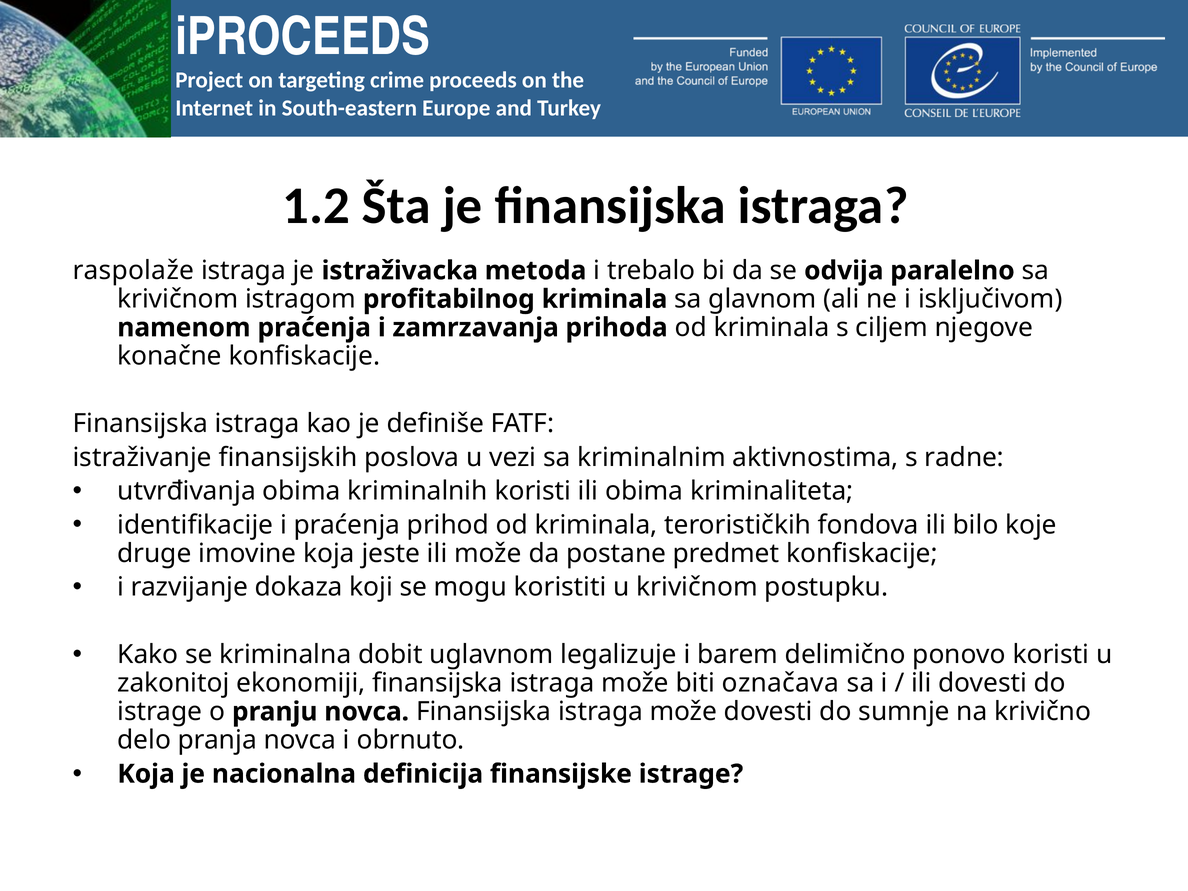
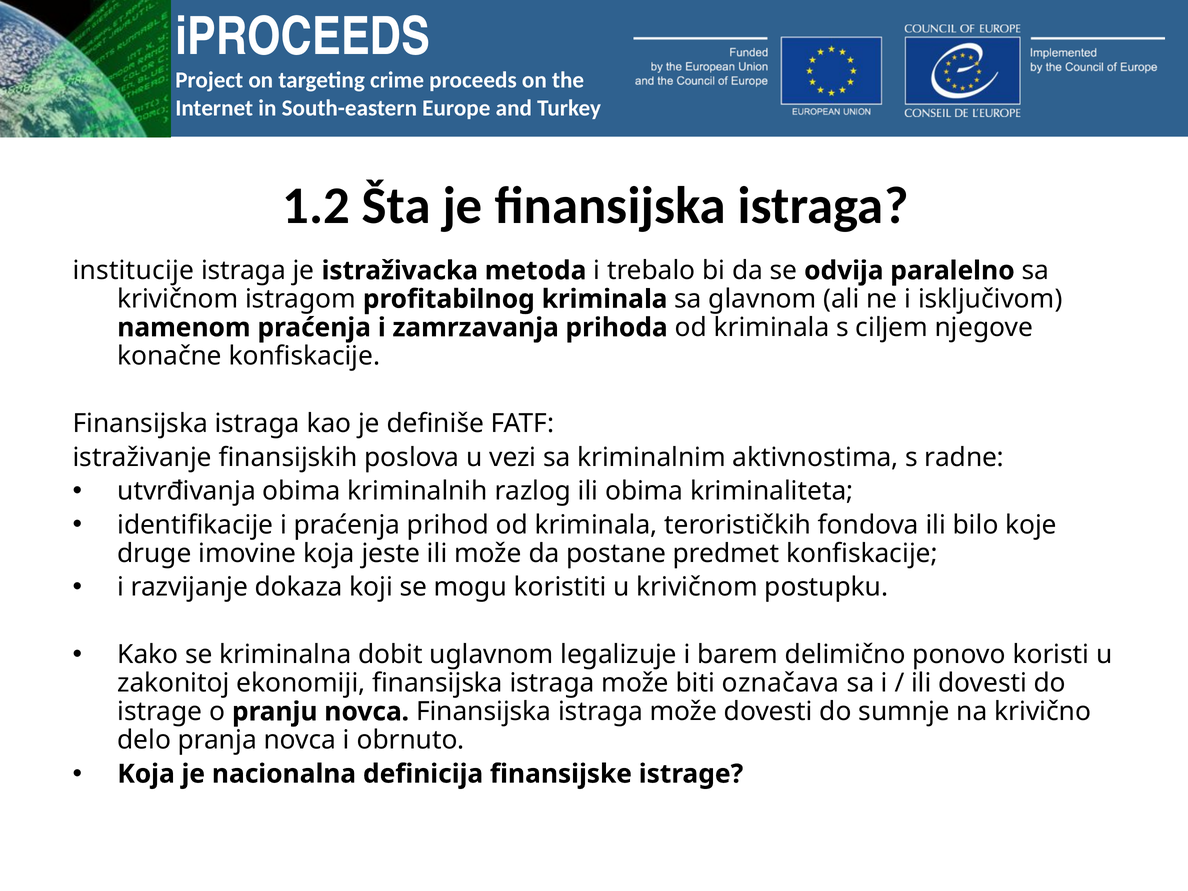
raspolaže: raspolaže -> institucije (133, 271)
kriminalnih koristi: koristi -> razlog (533, 491)
